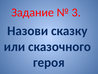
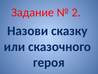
3: 3 -> 2 (76, 12)
